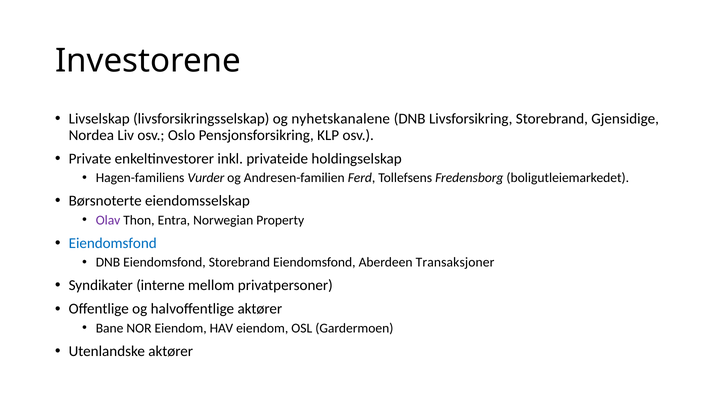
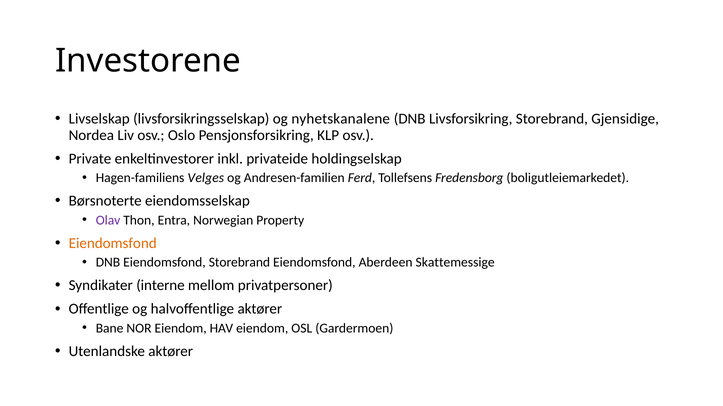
Vurder: Vurder -> Velges (206, 178)
Eiendomsfond colour: blue -> orange (113, 243)
Transaksjoner: Transaksjoner -> Skattemessige (455, 263)
